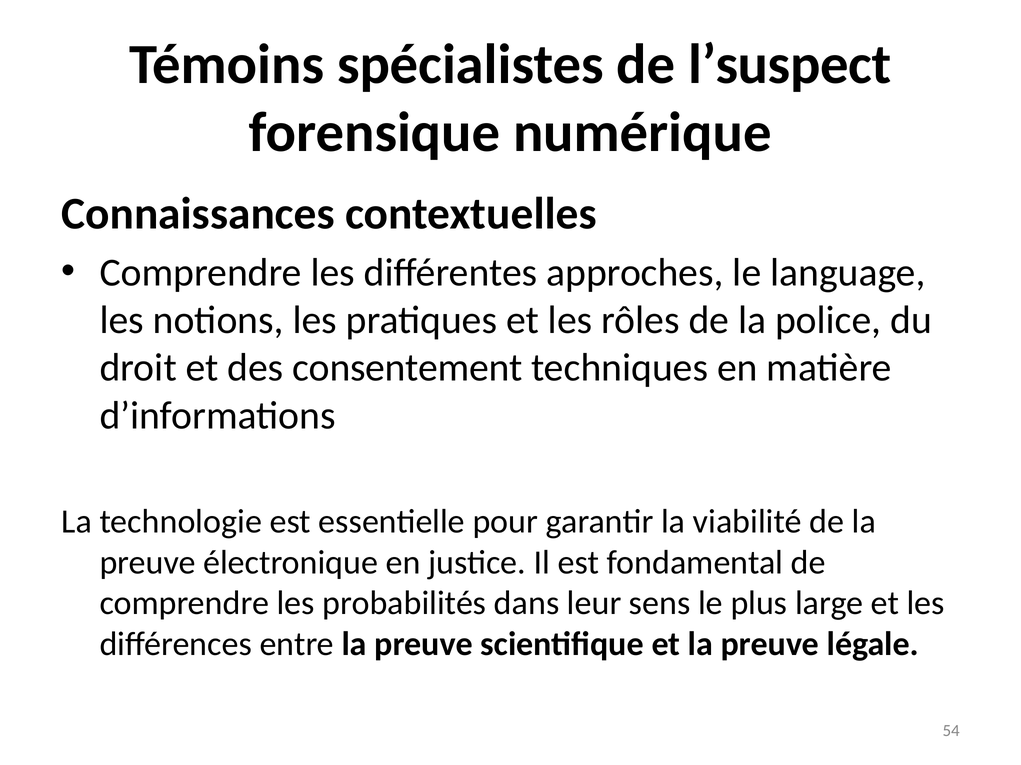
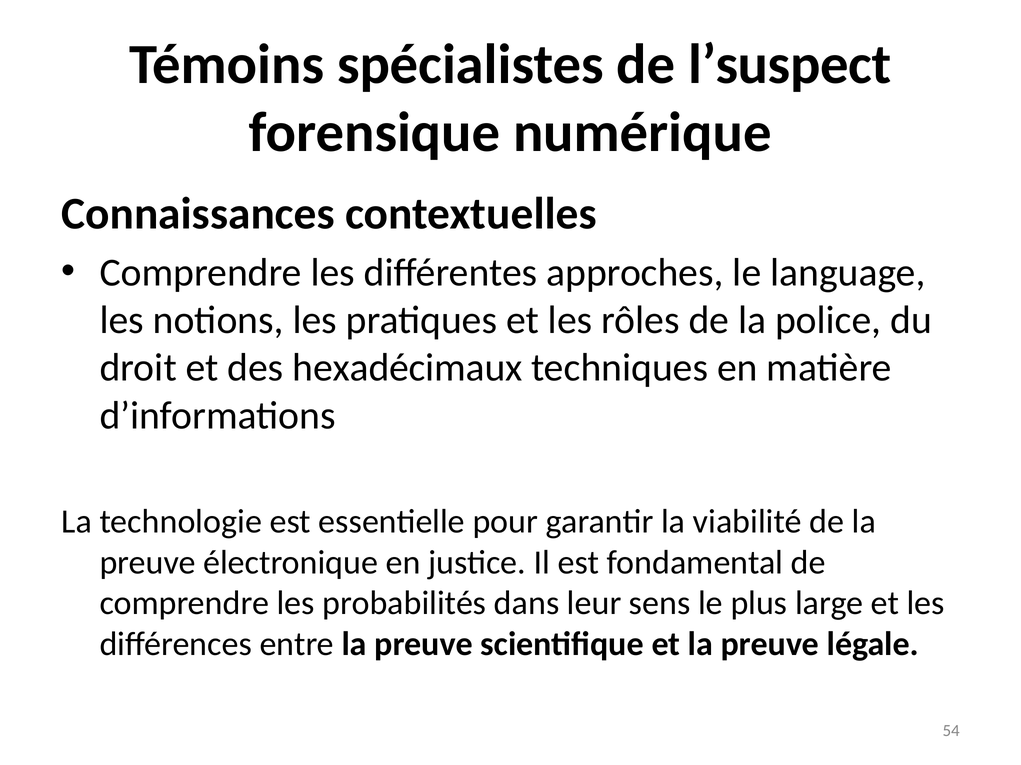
consentement: consentement -> hexadécimaux (407, 368)
